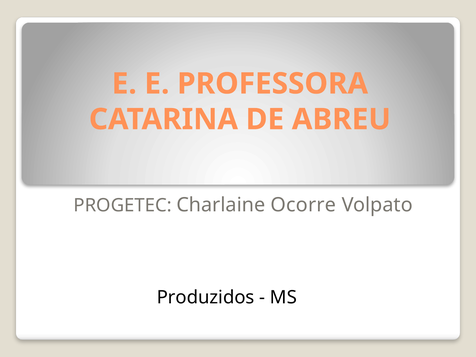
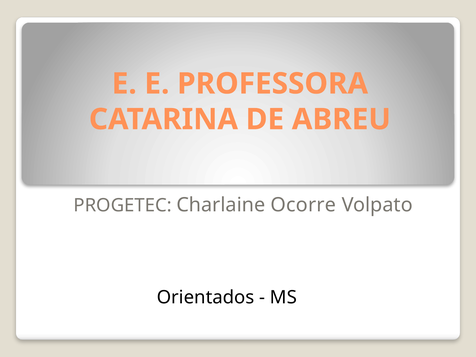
Produzidos: Produzidos -> Orientados (206, 297)
